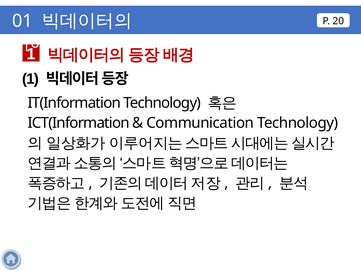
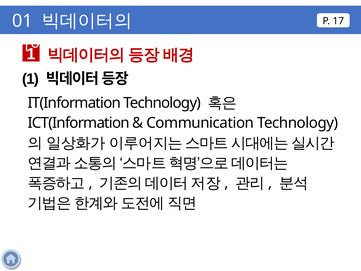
20: 20 -> 17 (338, 21)
